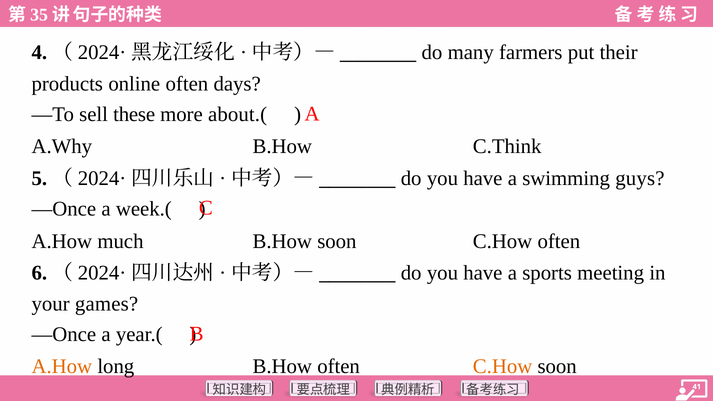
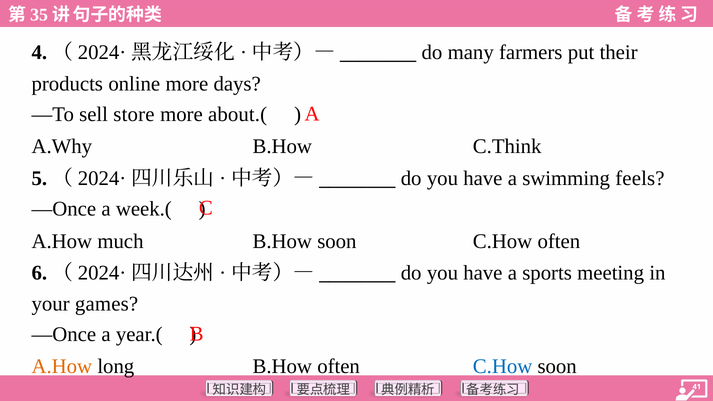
online often: often -> more (187, 84)
these: these -> store (134, 114)
guys: guys -> feels (640, 178)
C.How colour: orange -> blue (503, 366)
